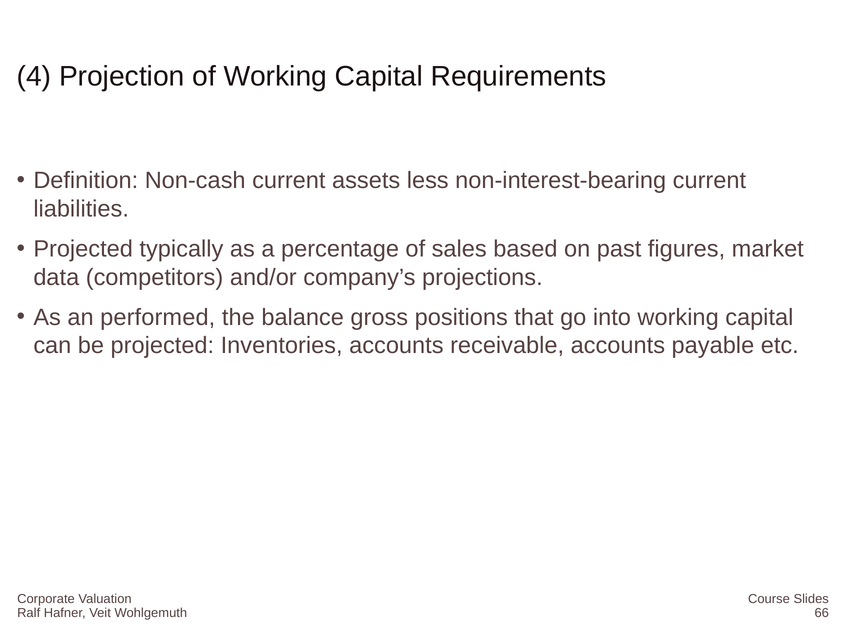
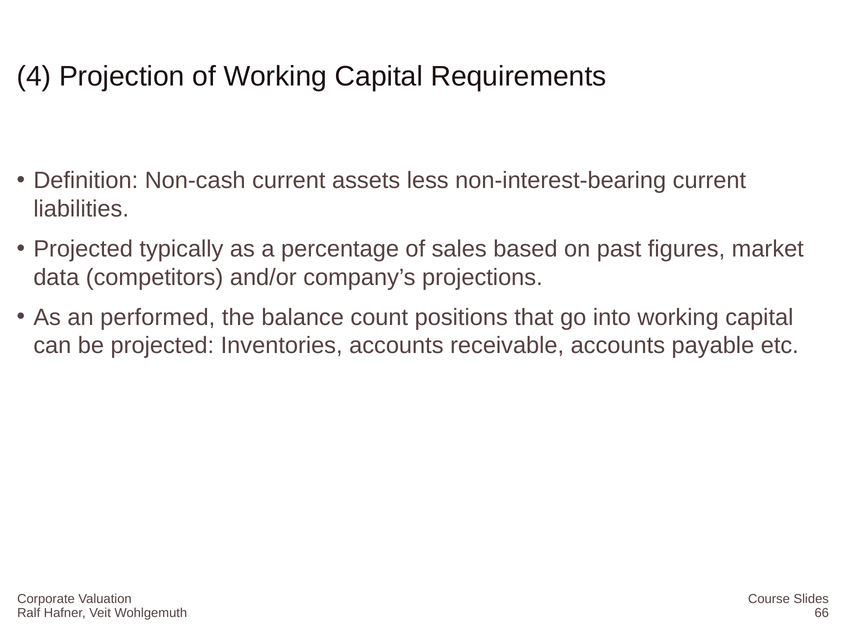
gross: gross -> count (379, 317)
